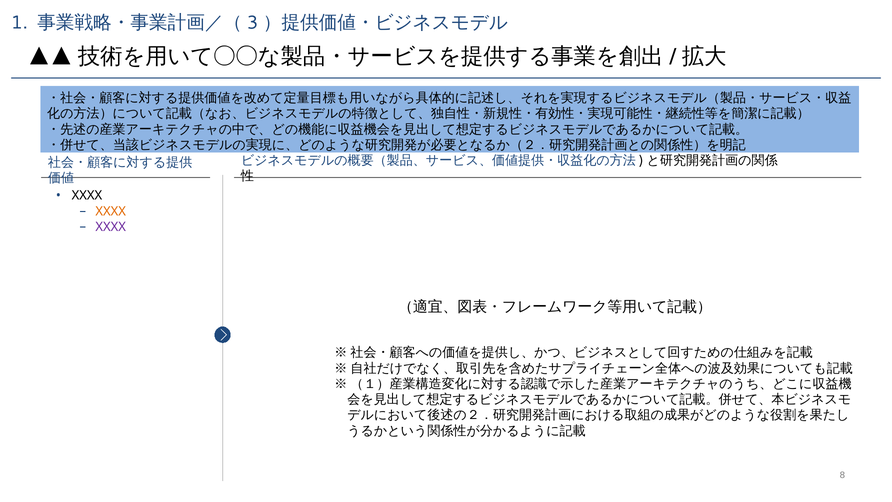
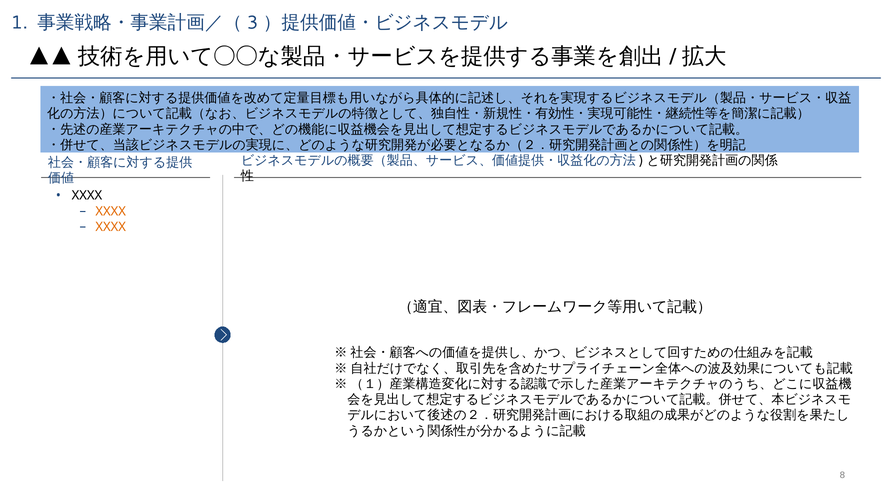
XXXX colour: purple -> orange (111, 227)
